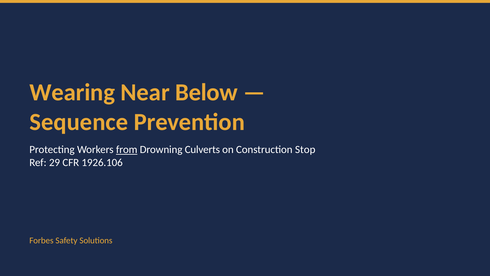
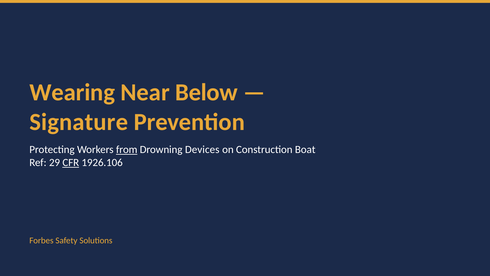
Sequence: Sequence -> Signature (79, 122)
Culverts: Culverts -> Devices (202, 149)
Stop: Stop -> Boat (305, 149)
CFR underline: none -> present (71, 162)
